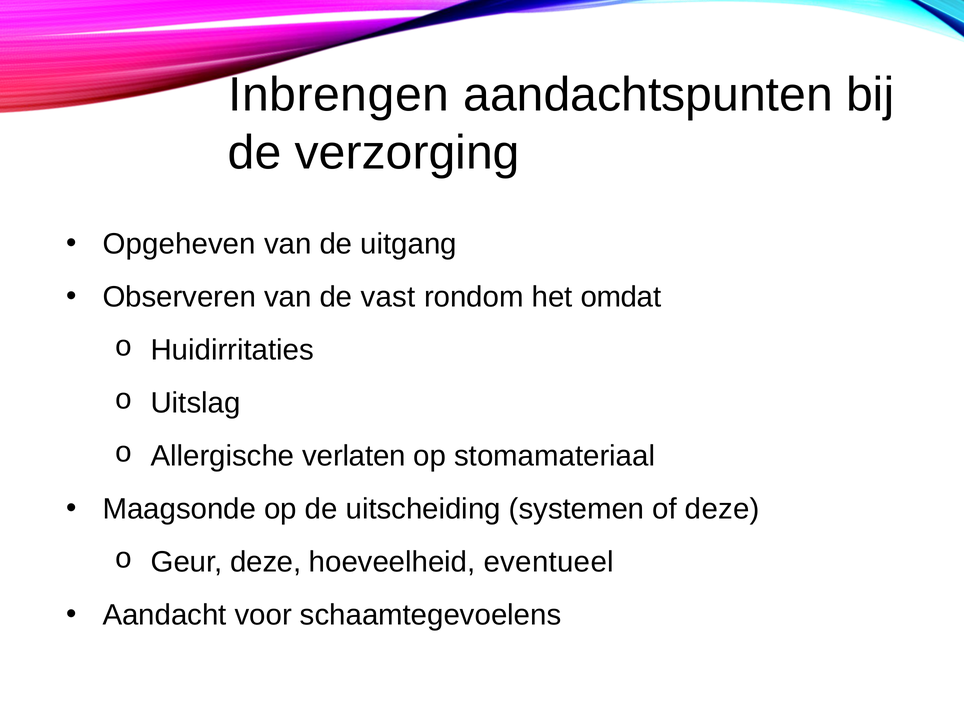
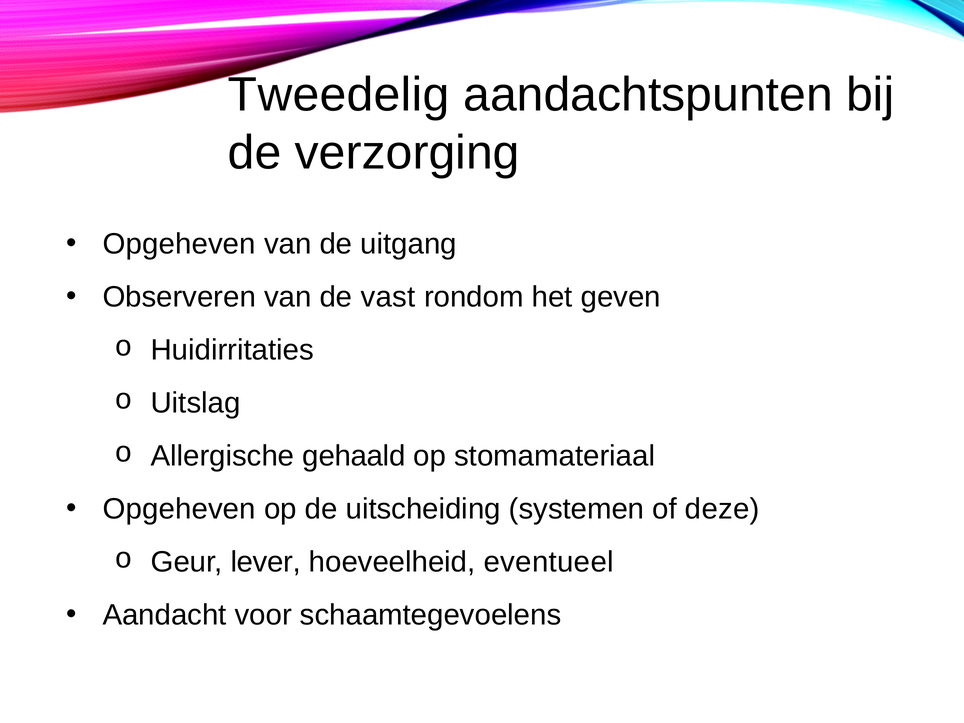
Inbrengen: Inbrengen -> Tweedelig (339, 95)
omdat: omdat -> geven (621, 297)
verlaten: verlaten -> gehaald (354, 456)
Maagsonde: Maagsonde -> Opgeheven (179, 509)
Geur deze: deze -> lever (266, 562)
